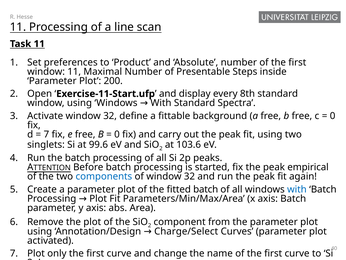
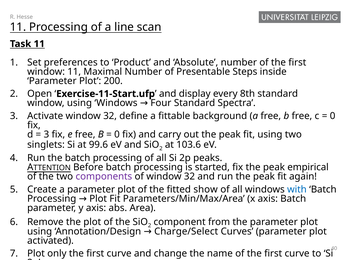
With: With -> Four (161, 103)
7: 7 -> 3 (46, 134)
components colour: blue -> purple (104, 176)
fitted batch: batch -> show (206, 189)
